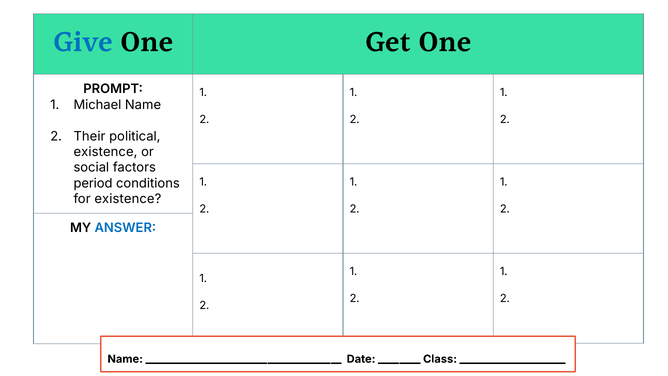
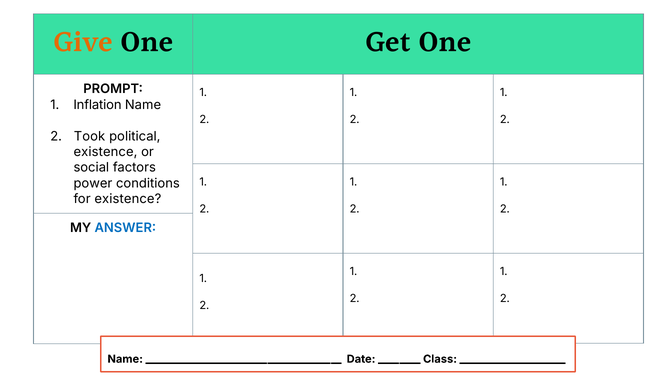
Give colour: blue -> orange (83, 43)
Michael: Michael -> Inflation (97, 105)
Their: Their -> Took (89, 136)
period: period -> power (93, 183)
